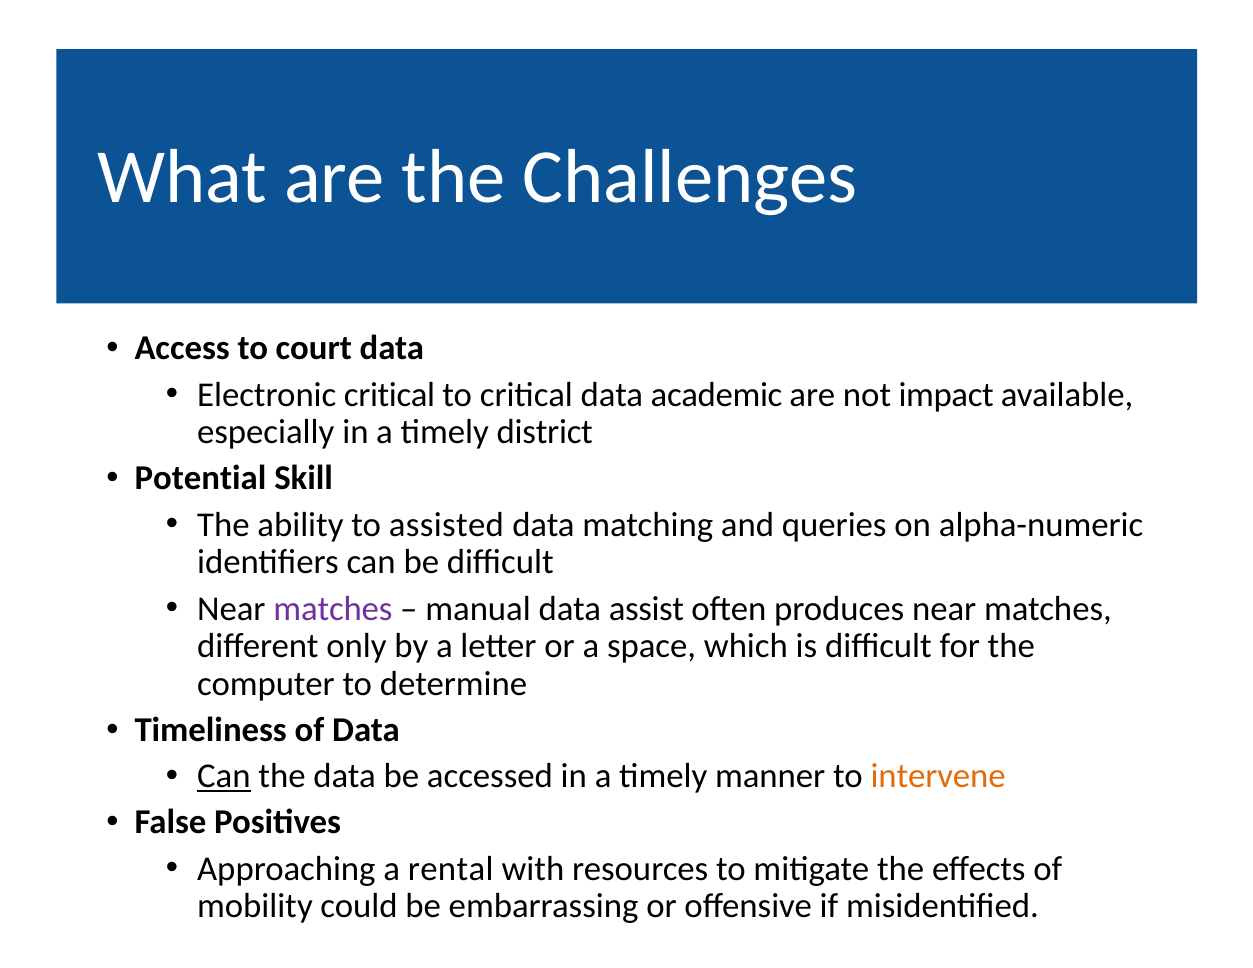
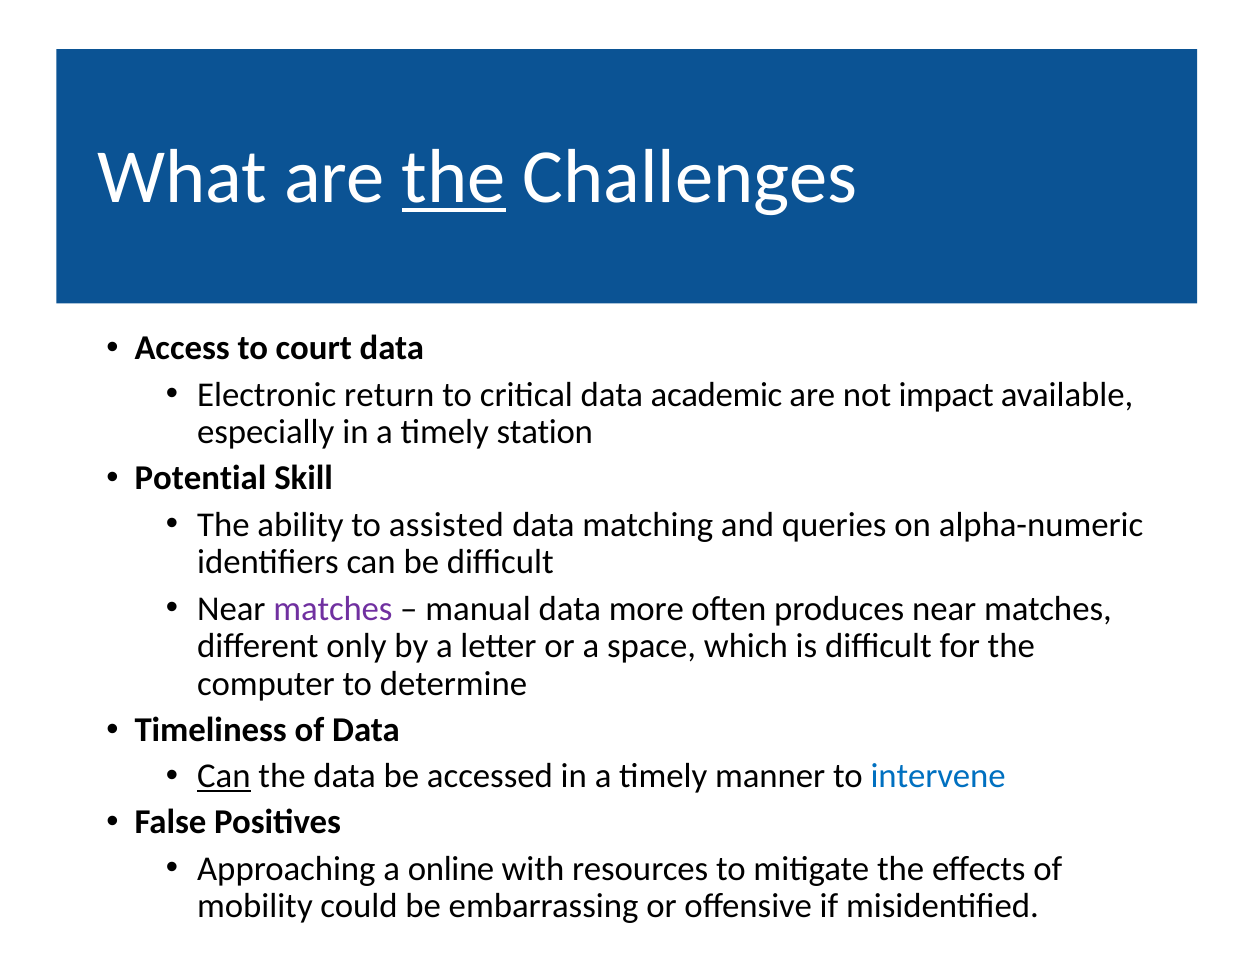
the underline: none -> present (454, 177)
Electronic critical: critical -> return (389, 395)
district: district -> station (545, 432)
assist: assist -> more (646, 609)
intervene colour: orange -> blue (938, 776)
rental: rental -> online (451, 869)
